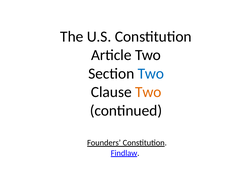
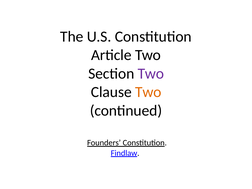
Two colour: blue -> purple (151, 74)
